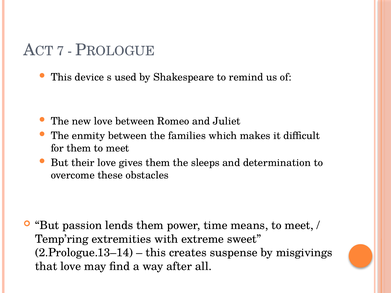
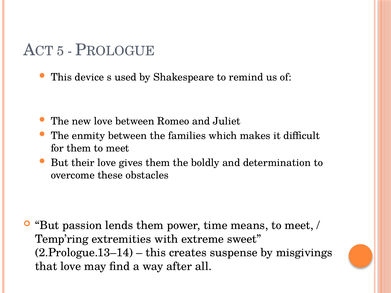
7: 7 -> 5 (60, 51)
sleeps: sleeps -> boldly (205, 163)
